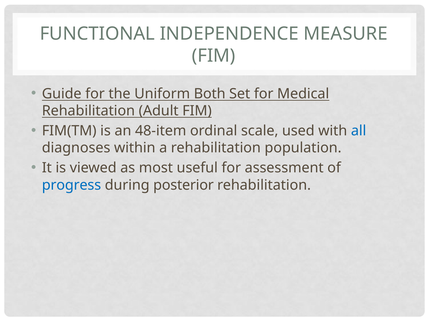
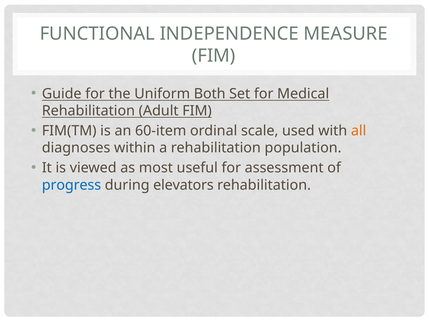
48-item: 48-item -> 60-item (161, 131)
all colour: blue -> orange (359, 131)
posterior: posterior -> elevators (183, 185)
